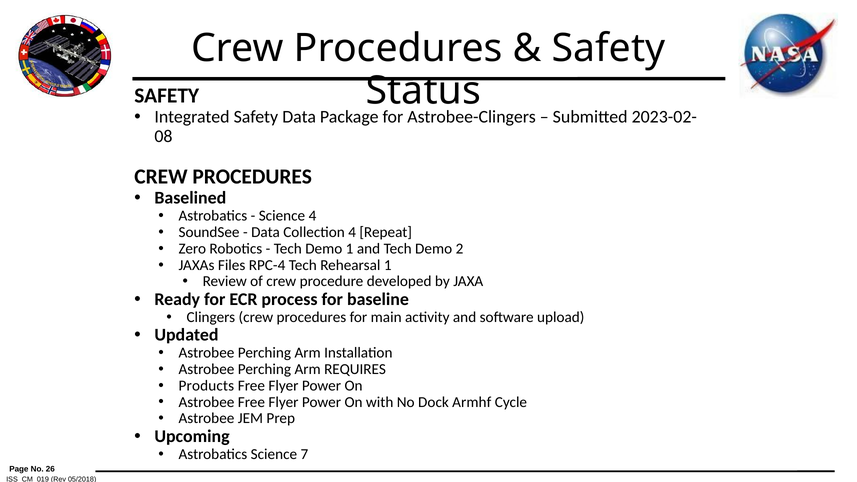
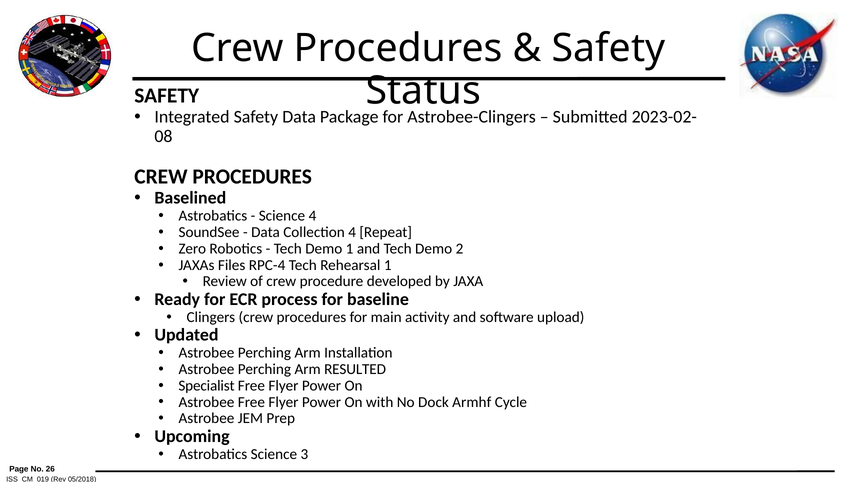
REQUIRES: REQUIRES -> RESULTED (355, 369)
Products: Products -> Specialist (207, 386)
7: 7 -> 3 (304, 454)
